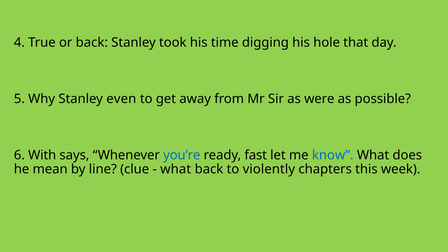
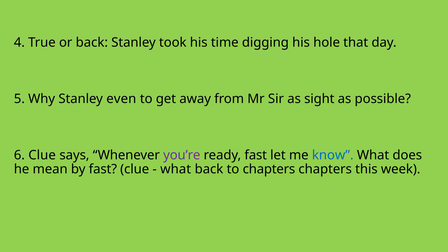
were: were -> sight (319, 99)
6 With: With -> Clue (42, 155)
you’re colour: blue -> purple (182, 155)
by line: line -> fast (103, 169)
to violently: violently -> chapters (269, 169)
